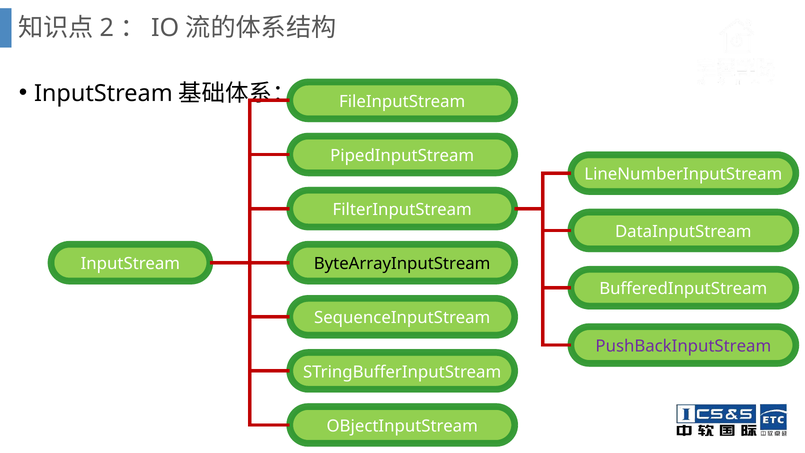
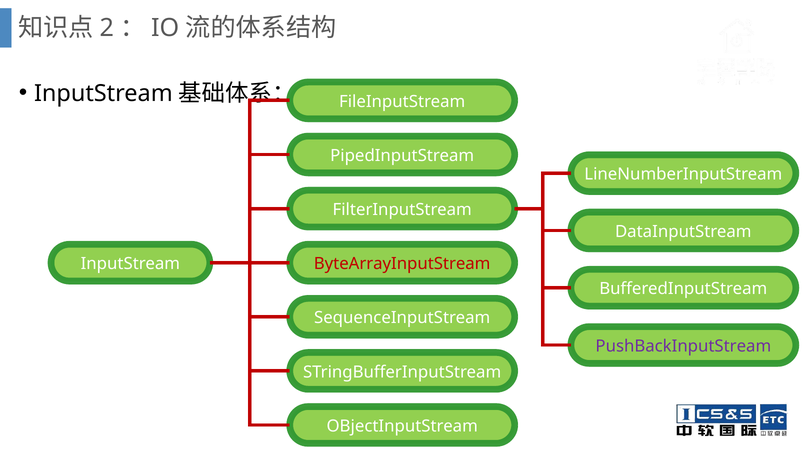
ByteArrayInputStream colour: black -> red (402, 264)
